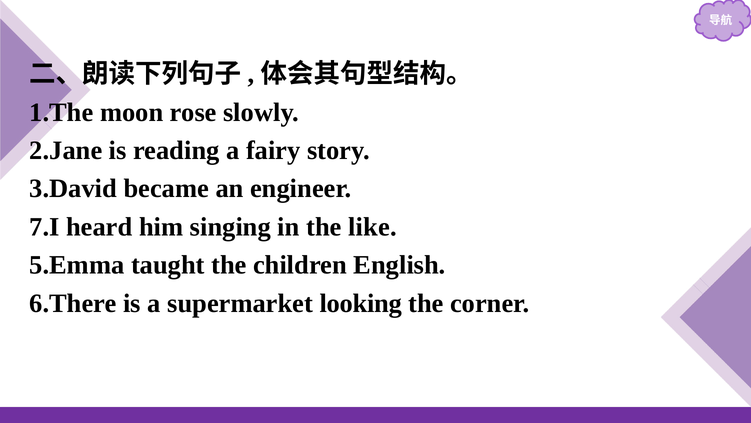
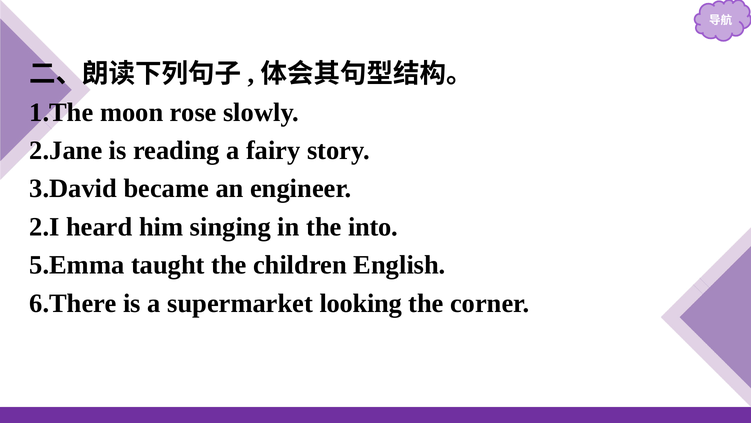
7.I: 7.I -> 2.I (45, 227)
like: like -> into (373, 227)
